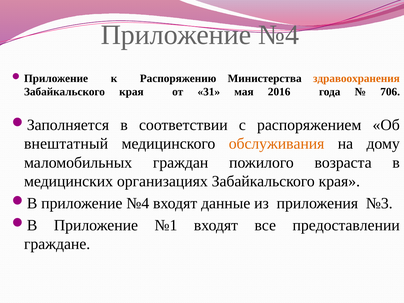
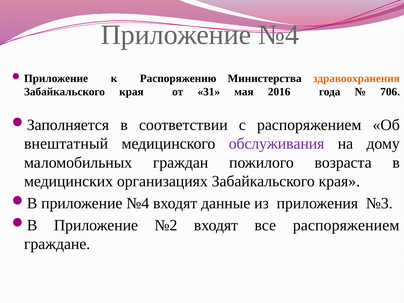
обслуживания colour: orange -> purple (277, 144)
№1: №1 -> №2 (166, 225)
все предоставлении: предоставлении -> распоряжением (346, 225)
